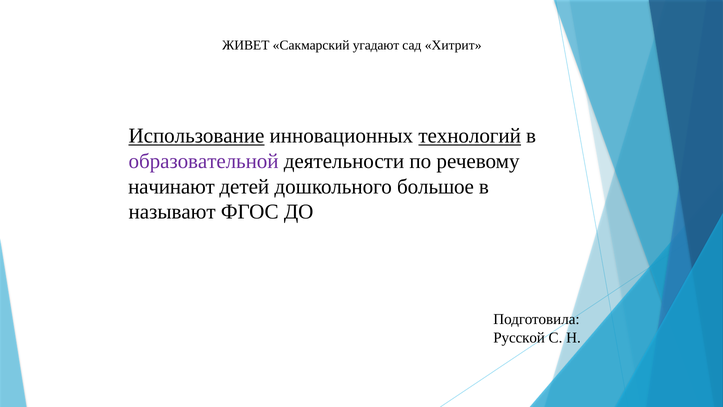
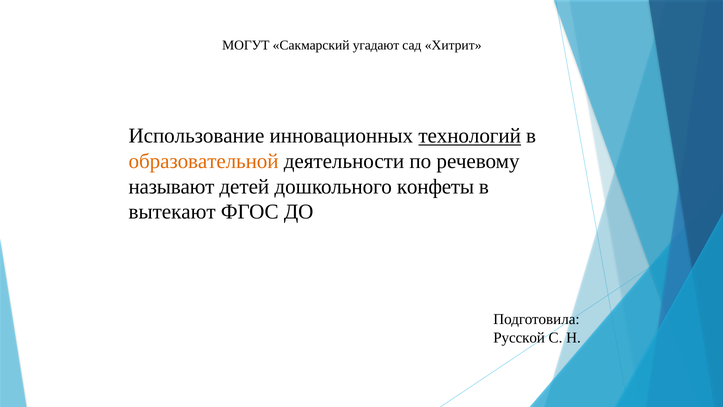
ЖИВЕТ: ЖИВЕТ -> МОГУТ (246, 45)
Использование underline: present -> none (196, 136)
образовательной colour: purple -> orange (204, 161)
начинают: начинают -> называют (171, 187)
большое: большое -> конфеты (436, 187)
называют: называют -> вытекают (172, 212)
